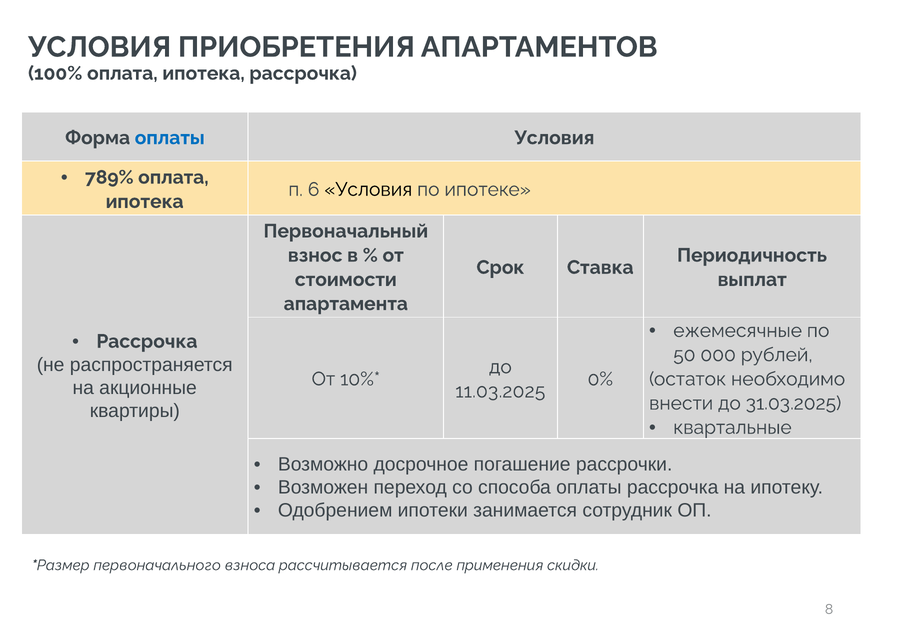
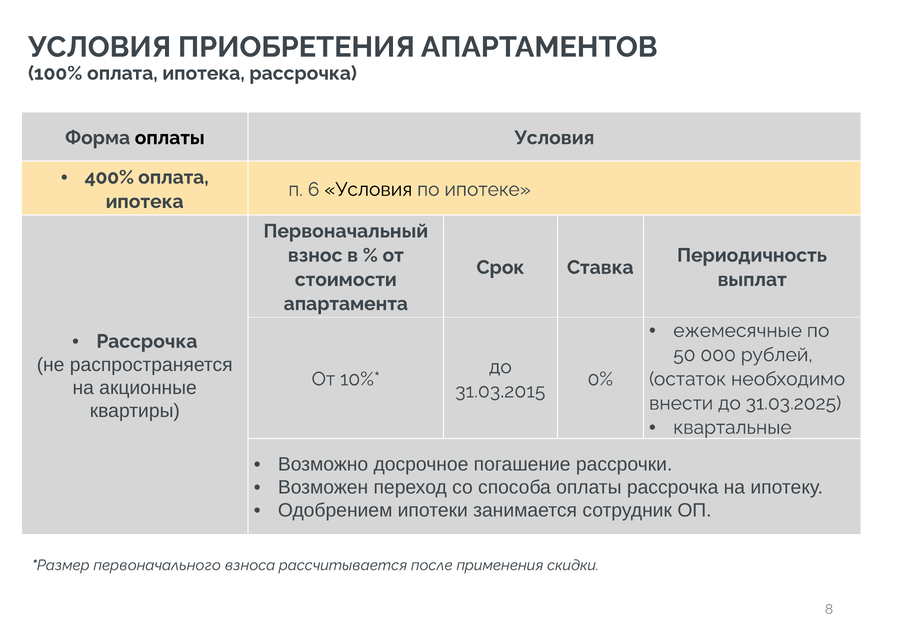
оплаты colour: blue -> black (170, 138)
789%: 789% -> 400% (109, 177)
11.03.2025: 11.03.2025 -> 31.03.2015 (500, 391)
